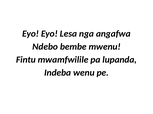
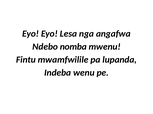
bembe: bembe -> nomba (73, 47)
